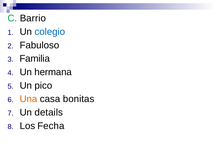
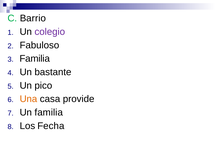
colegio colour: blue -> purple (50, 32)
hermana: hermana -> bastante (53, 72)
bonitas: bonitas -> provide (79, 99)
Un details: details -> familia (49, 112)
